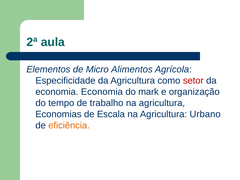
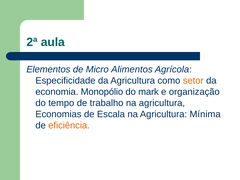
setor colour: red -> orange (193, 81)
economia Economia: Economia -> Monopólio (102, 92)
Urbano: Urbano -> Mínima (205, 114)
